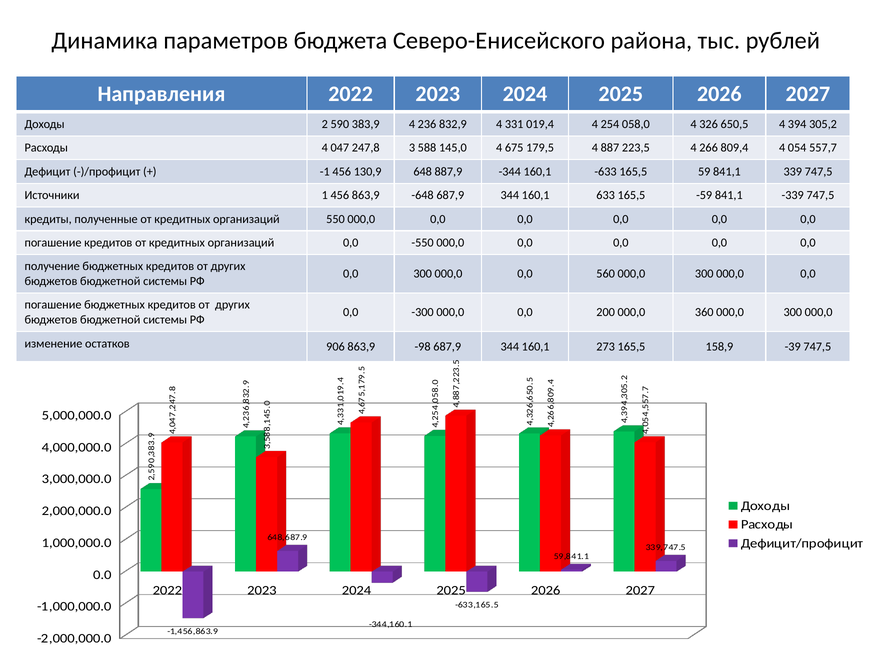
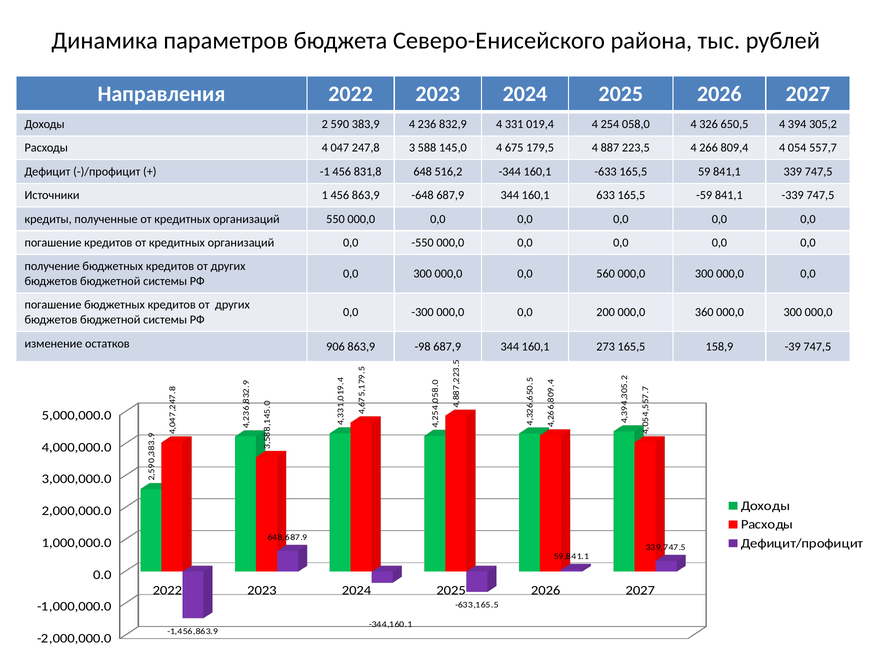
130,9: 130,9 -> 831,8 (368, 172)
887,9: 887,9 -> 516,2 (448, 172)
